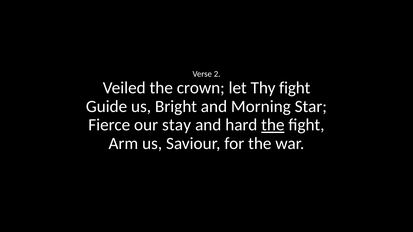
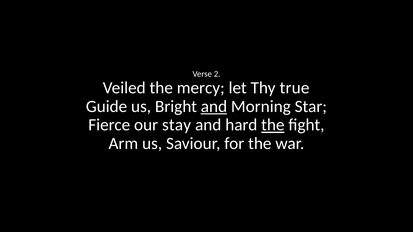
crown: crown -> mercy (201, 88)
Thy fight: fight -> true (295, 88)
and underline: none -> present (214, 107)
